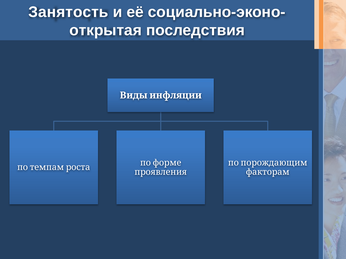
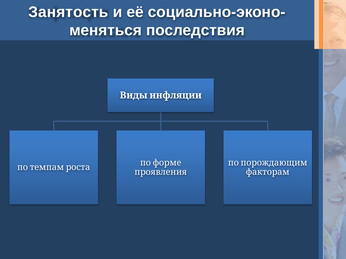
открытая: открытая -> меняться (106, 30)
